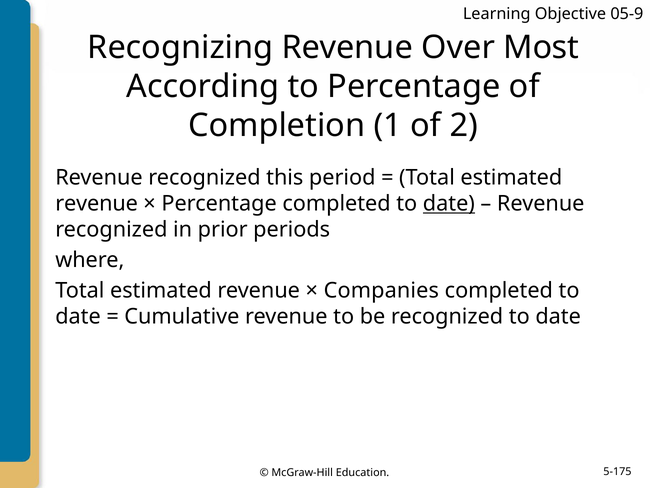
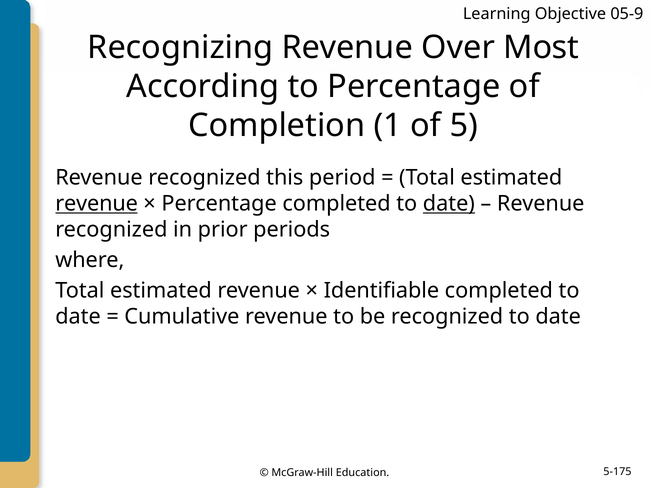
2: 2 -> 5 (464, 126)
revenue underline: none -> present (97, 204)
Companies: Companies -> Identifiable (381, 290)
